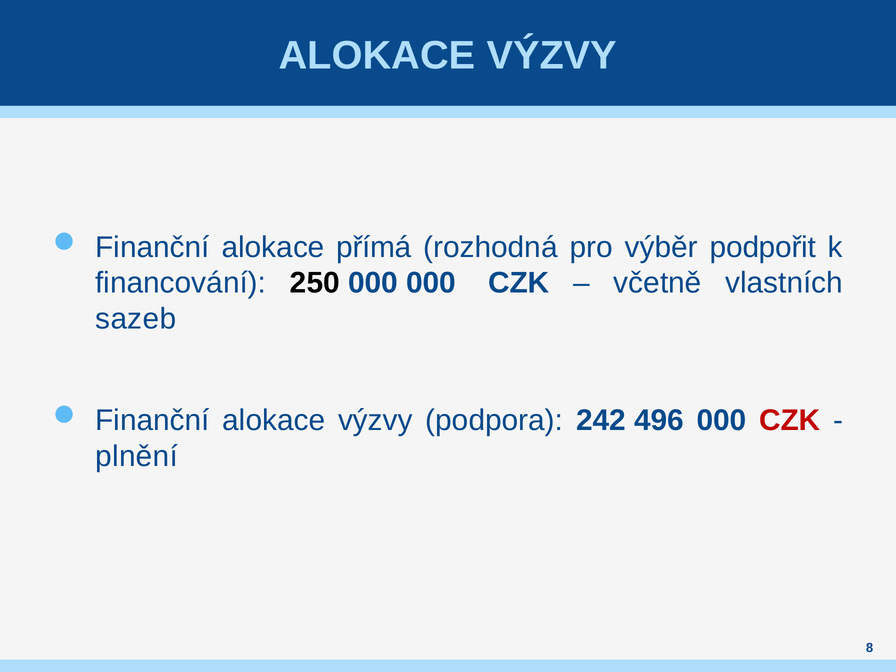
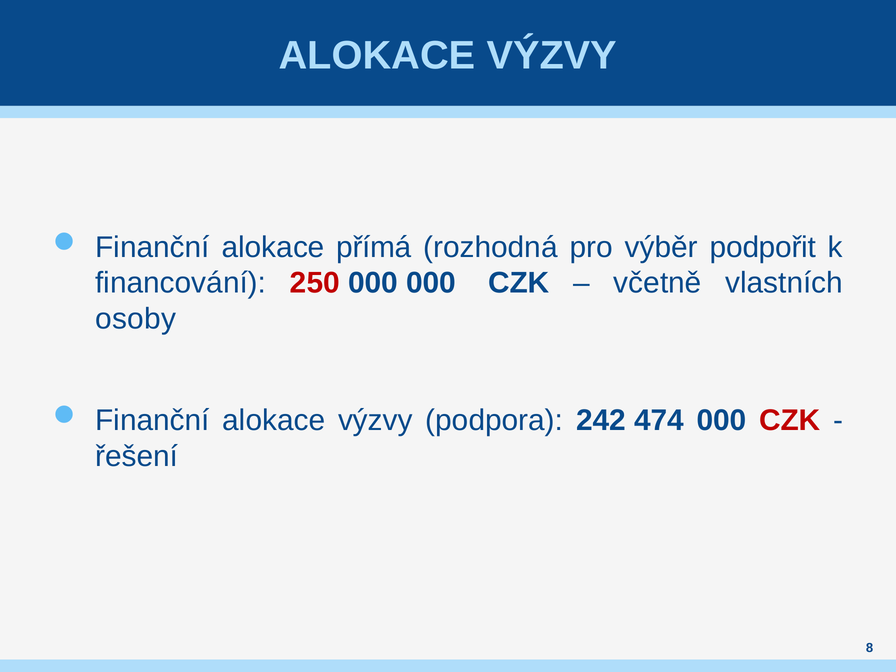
250 colour: black -> red (315, 283)
sazeb: sazeb -> osoby (136, 319)
496: 496 -> 474 (659, 420)
plnění: plnění -> řešení (137, 456)
